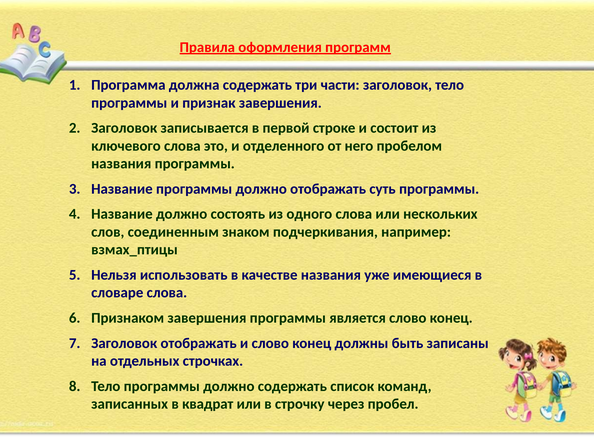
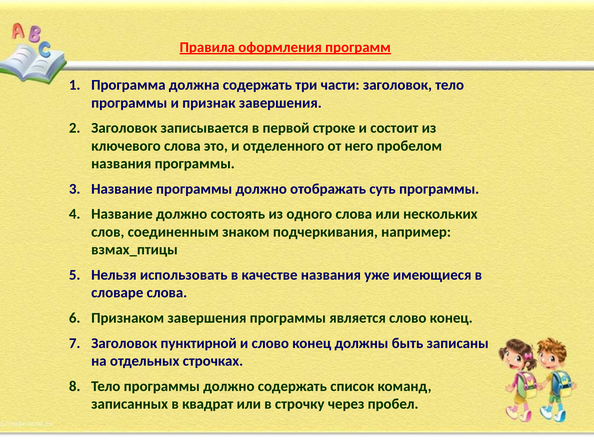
Заголовок отображать: отображать -> пунктирной (199, 344)
